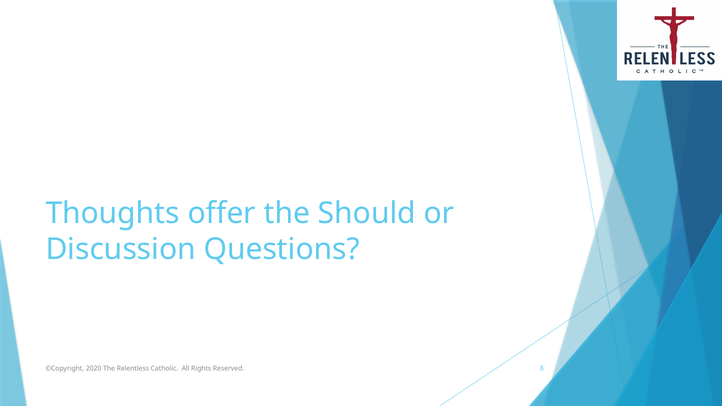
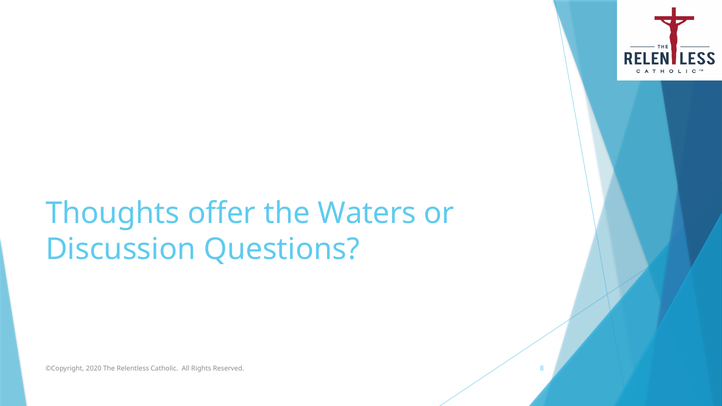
Should: Should -> Waters (367, 213)
